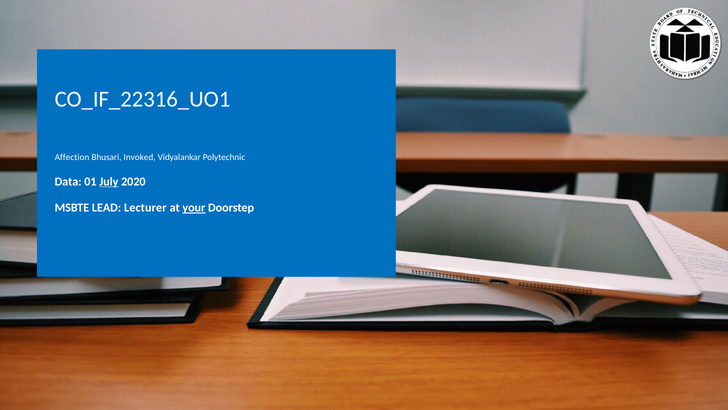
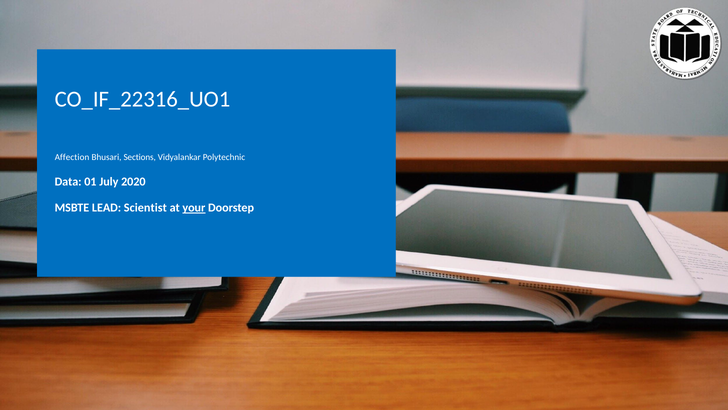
Invoked: Invoked -> Sections (140, 157)
July underline: present -> none (109, 181)
Lecturer: Lecturer -> Scientist (145, 207)
